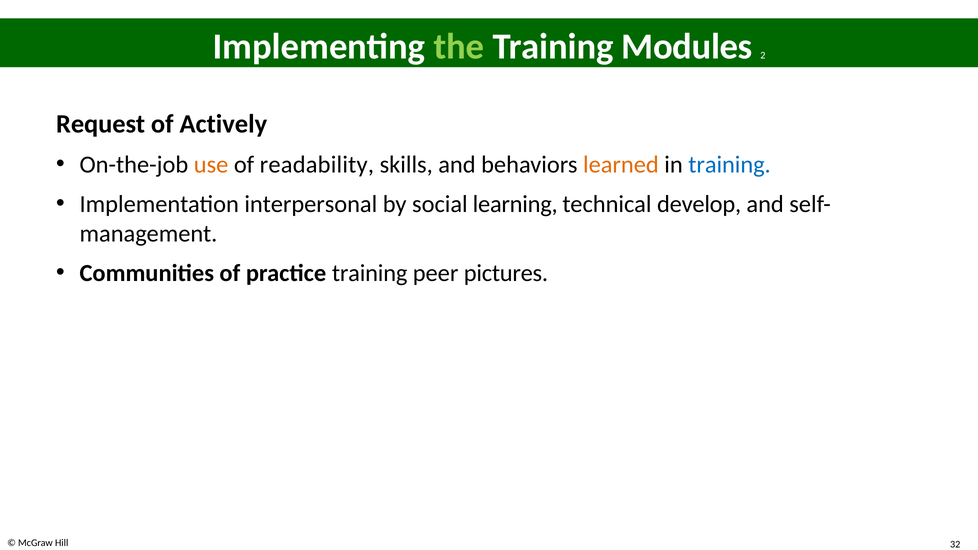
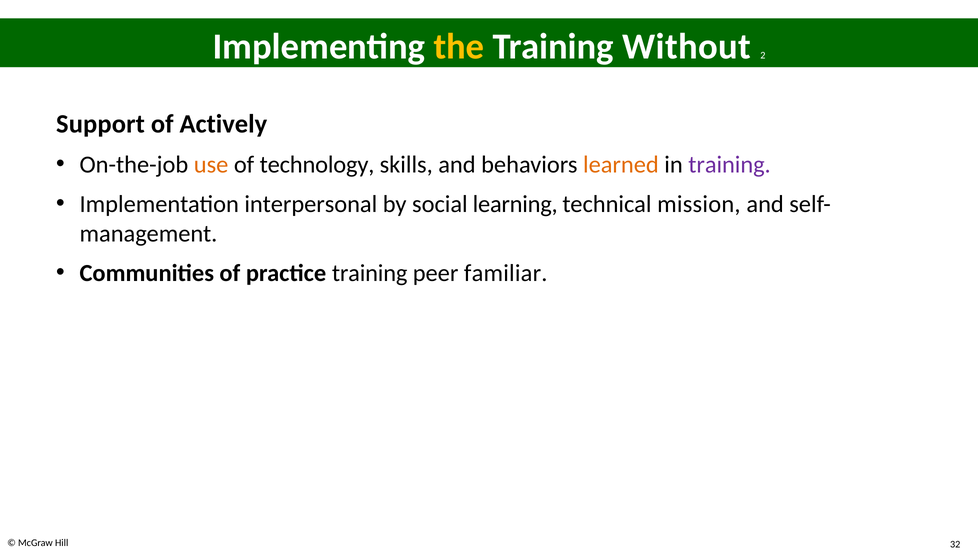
the colour: light green -> yellow (459, 47)
Modules: Modules -> Without (687, 47)
Request: Request -> Support (100, 124)
readability: readability -> technology (317, 165)
training colour: blue -> purple (730, 165)
develop: develop -> mission (699, 204)
pictures: pictures -> familiar (506, 273)
